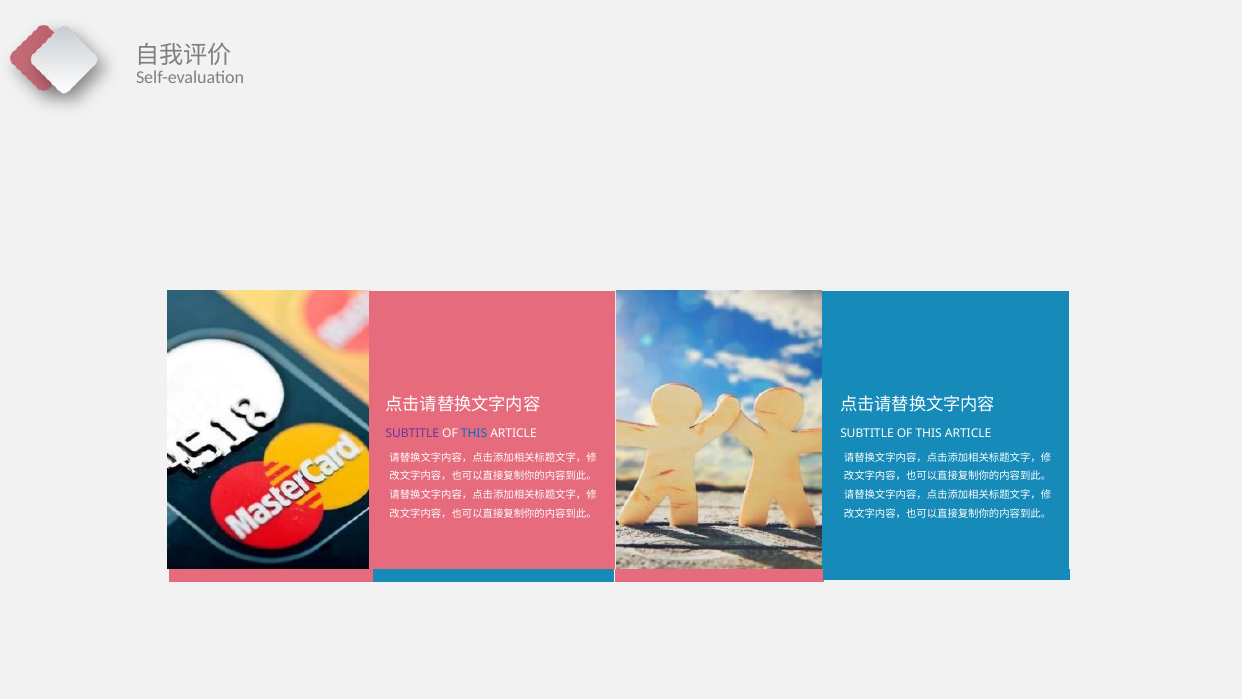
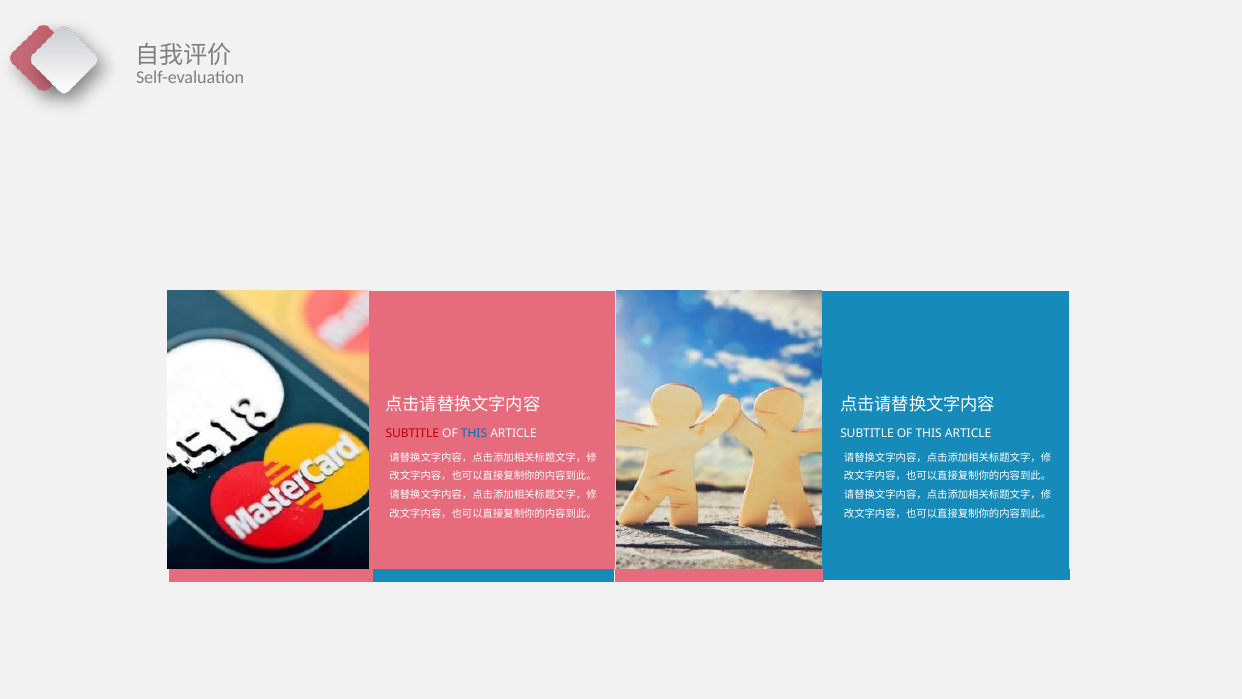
SUBTITLE colour: purple -> red (412, 433)
